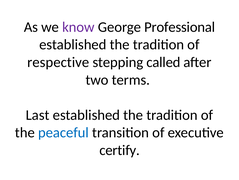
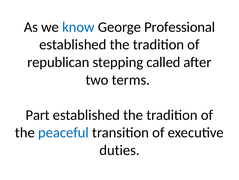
know colour: purple -> blue (78, 27)
respective: respective -> republican (58, 62)
Last: Last -> Part (38, 115)
certify: certify -> duties (119, 150)
